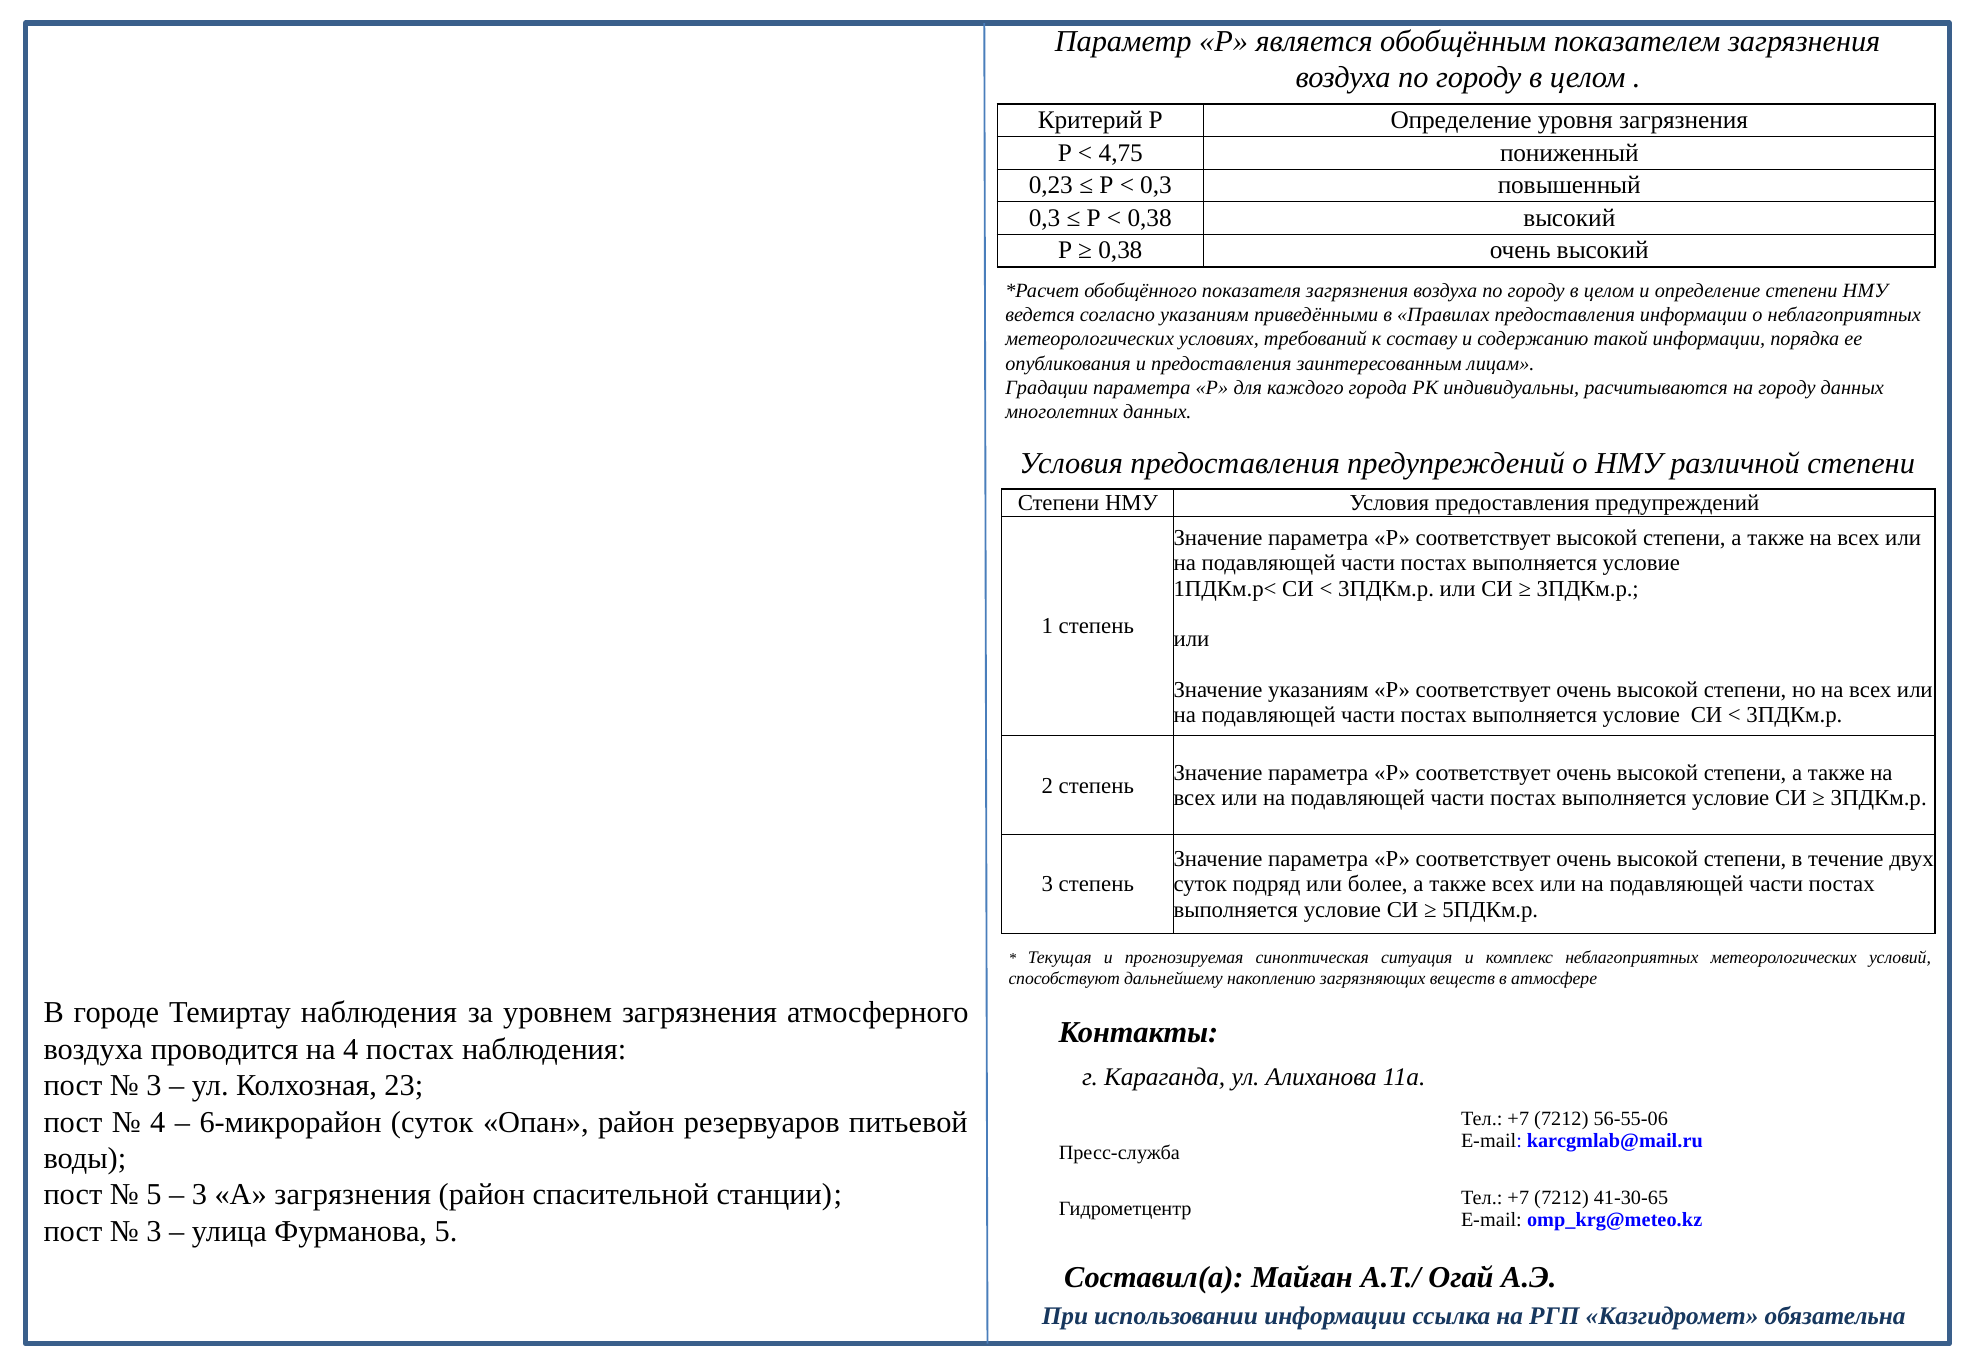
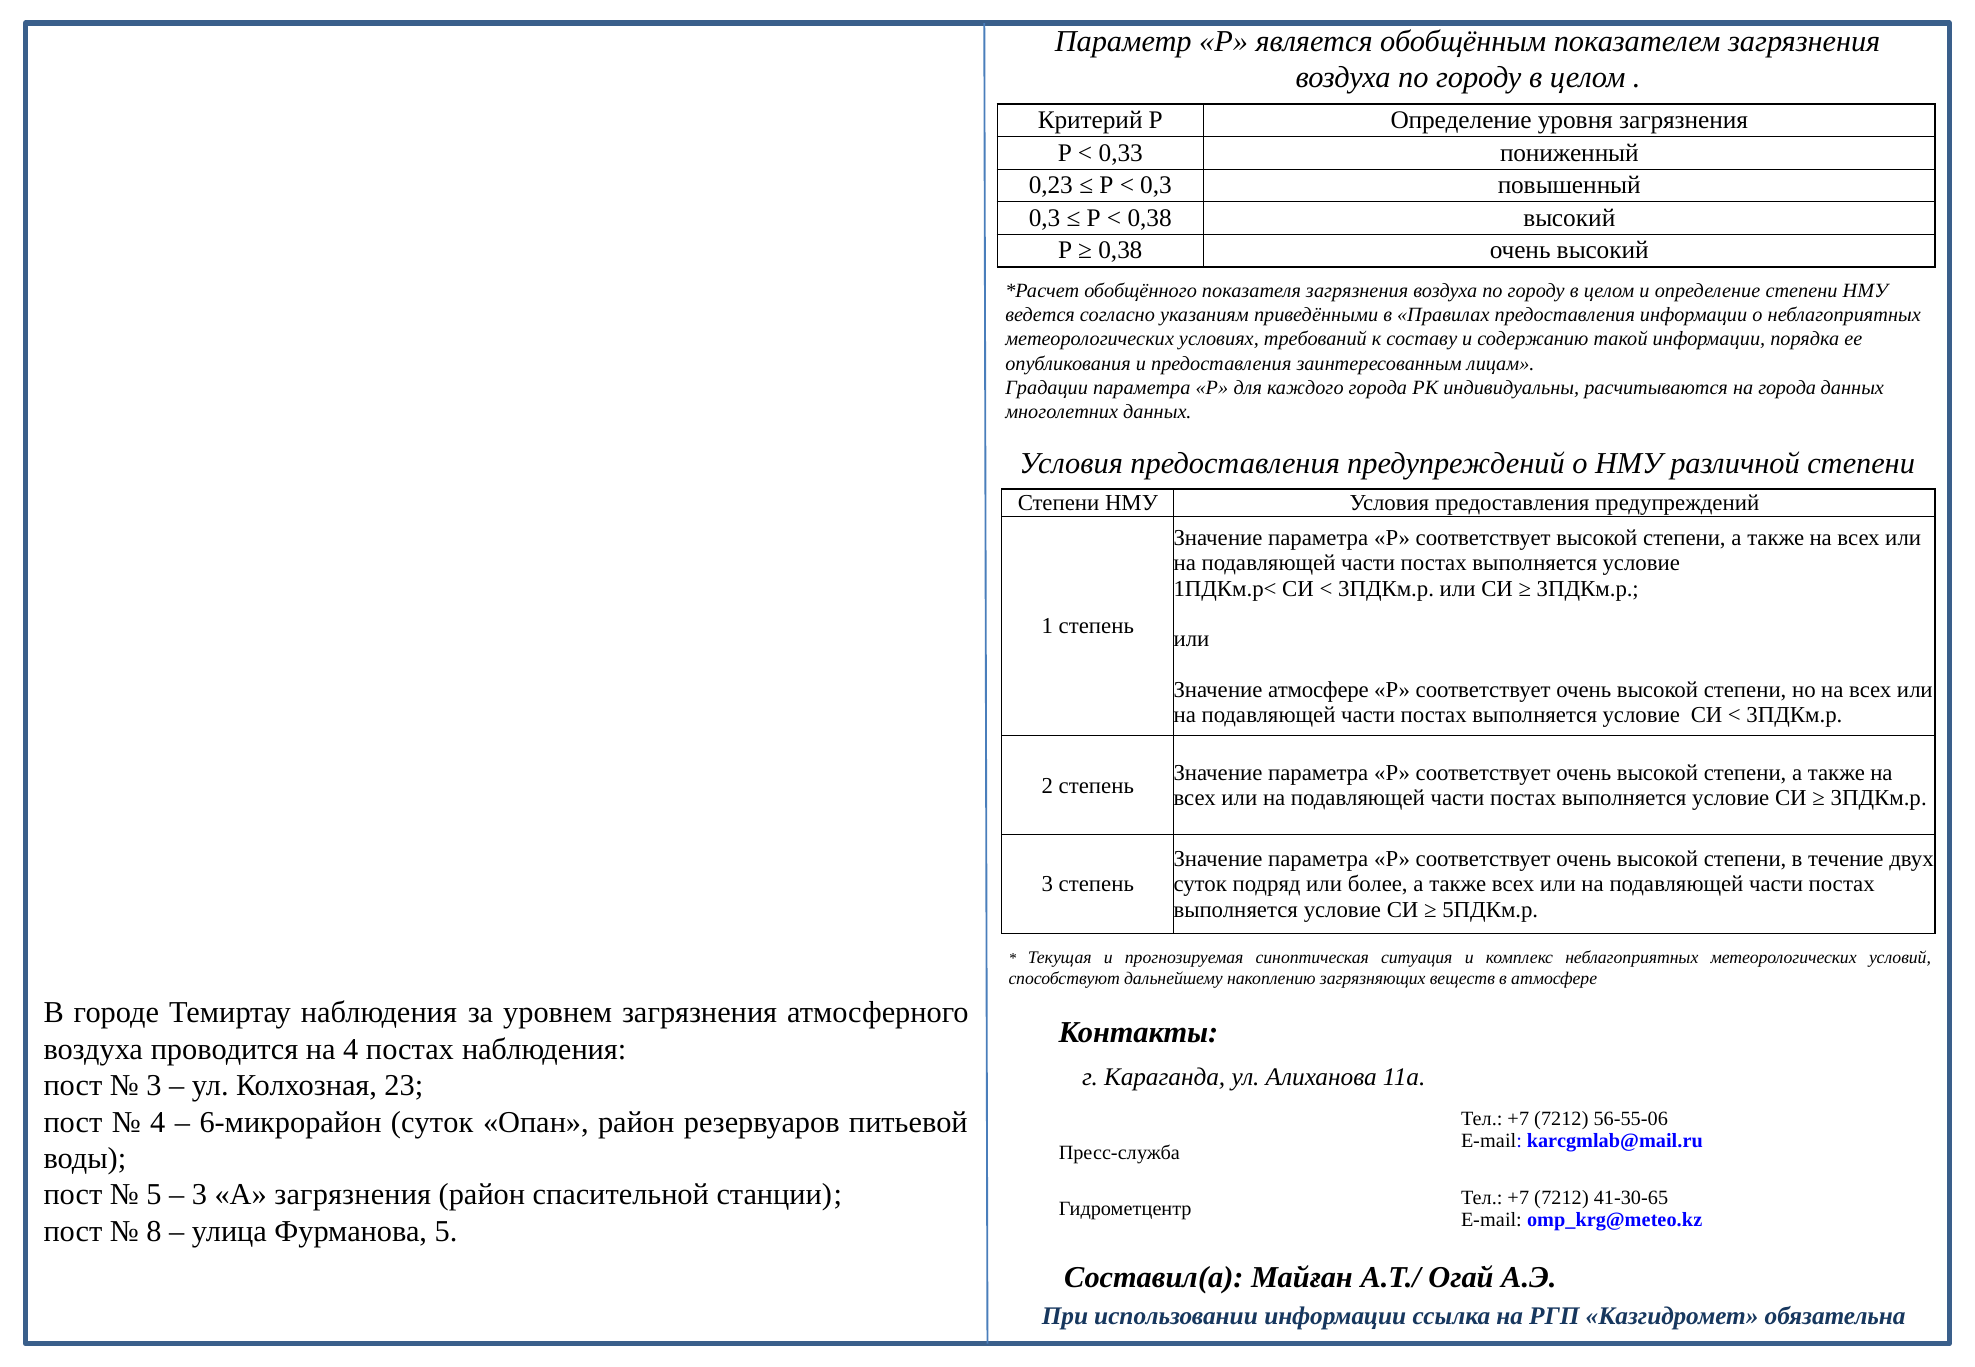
4,75: 4,75 -> 0,33 (1121, 153)
на городу: городу -> города (1787, 388)
Значение указаниям: указаниям -> атмосфере (1318, 690)
3: 3 -> 8 (154, 1232)
